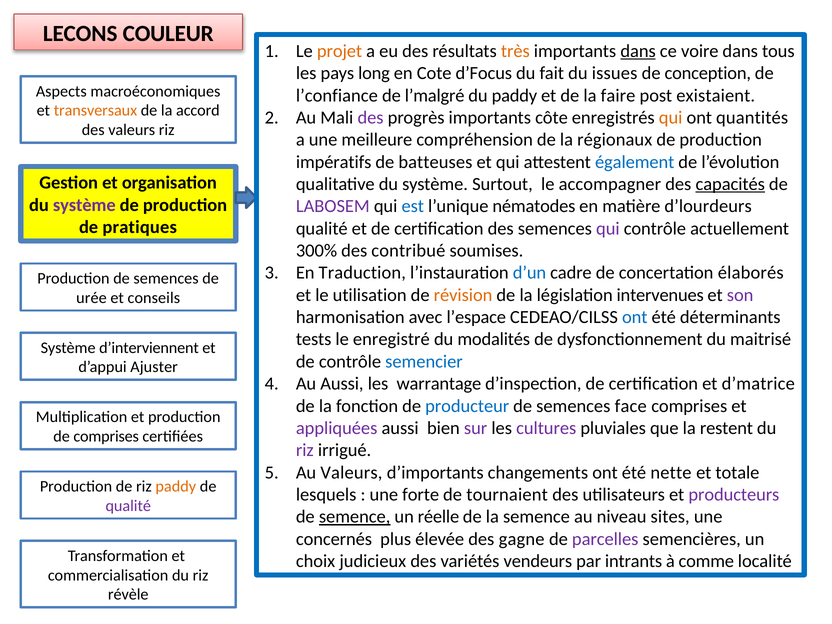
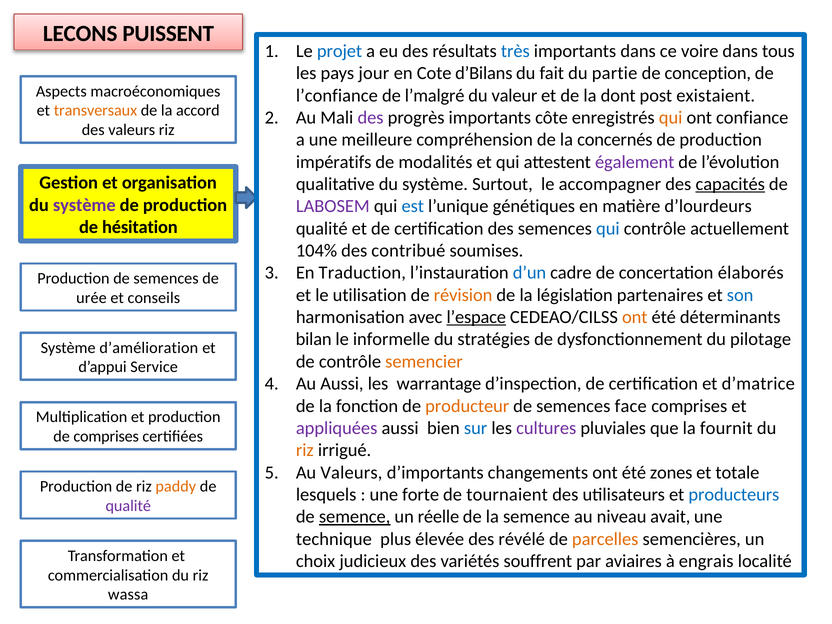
COULEUR: COULEUR -> PUISSENT (168, 33)
projet colour: orange -> blue (340, 51)
très colour: orange -> blue (515, 51)
dans underline: present -> none (638, 51)
long: long -> jour (374, 73)
d’Focus: d’Focus -> d’Bilans (484, 73)
issues: issues -> partie (615, 73)
du paddy: paddy -> valeur (514, 95)
faire: faire -> dont (618, 95)
quantités: quantités -> confiance (752, 118)
régionaux: régionaux -> concernés (615, 140)
batteuses: batteuses -> modalités (435, 162)
également colour: blue -> purple (635, 162)
nématodes: nématodes -> génétiques (534, 206)
pratiques: pratiques -> hésitation (140, 227)
qui colour: purple -> blue (608, 229)
300%: 300% -> 104% (316, 251)
intervenues: intervenues -> partenaires (660, 295)
son colour: purple -> blue (740, 295)
l’espace underline: none -> present (476, 317)
ont colour: blue -> orange (635, 317)
tests: tests -> bilan (314, 339)
enregistré: enregistré -> informelle (391, 339)
modalités: modalités -> stratégies (494, 339)
maitrisé: maitrisé -> pilotage (761, 339)
d’interviennent: d’interviennent -> d’amélioration (149, 348)
semencier colour: blue -> orange (424, 362)
Ajuster: Ajuster -> Service (154, 367)
producteur colour: blue -> orange (467, 406)
sur colour: purple -> blue (476, 428)
restent: restent -> fournit (726, 428)
riz colour: purple -> orange (305, 450)
nette: nette -> zones (671, 472)
producteurs colour: purple -> blue (734, 495)
sites: sites -> avait (670, 517)
concernés: concernés -> technique (334, 539)
gagne: gagne -> révélé (522, 539)
parcelles colour: purple -> orange (605, 539)
vendeurs: vendeurs -> souffrent (538, 561)
intrants: intrants -> aviaires (634, 561)
comme: comme -> engrais (706, 561)
révèle: révèle -> wassa (128, 595)
